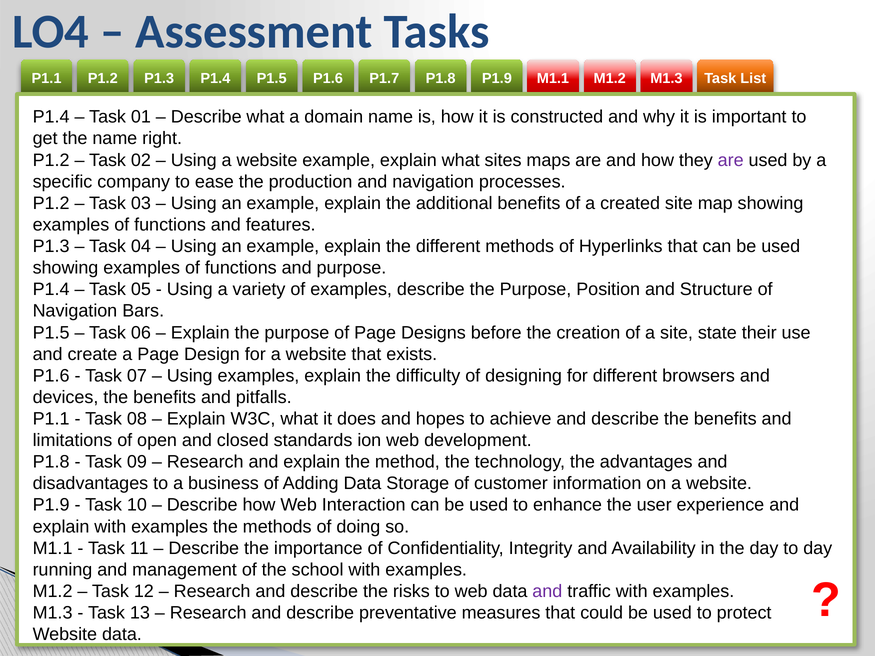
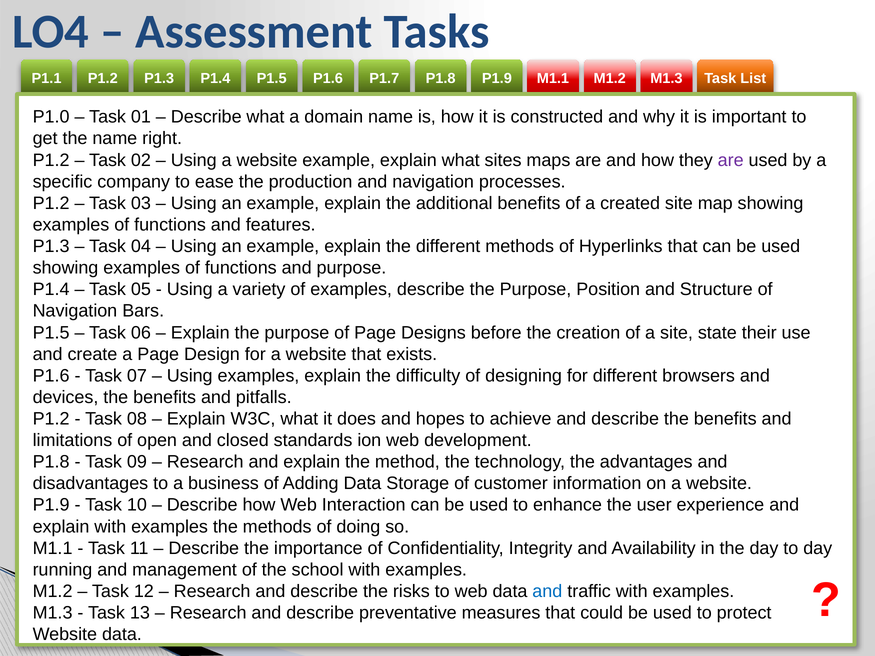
P1.4: P1.4 -> P1.0 (51, 117)
P1.1: P1.1 -> P1.2 (51, 419)
and colour: purple -> blue (547, 591)
